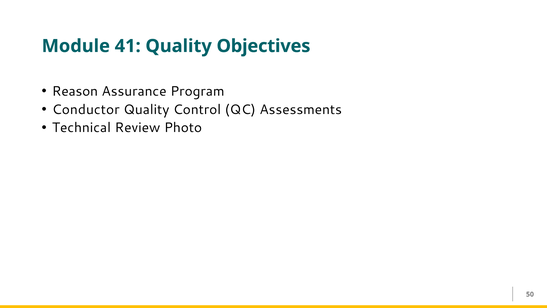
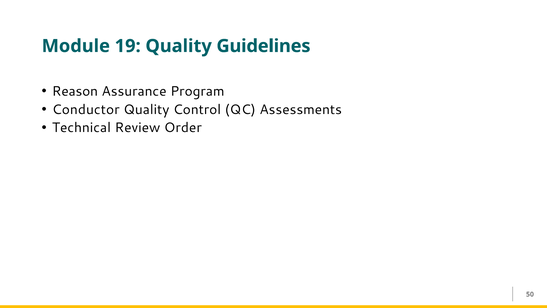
41: 41 -> 19 (128, 46)
Objectives: Objectives -> Guidelines (263, 46)
Photo: Photo -> Order (183, 128)
